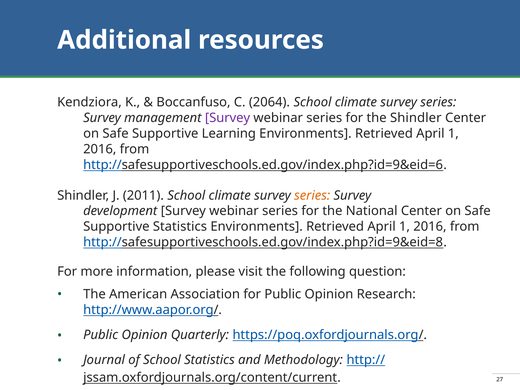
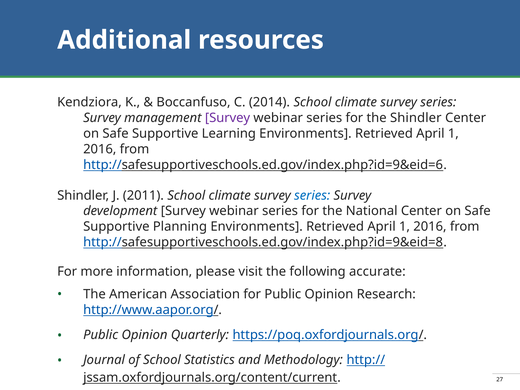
2064: 2064 -> 2014 (269, 102)
series colour: orange -> blue (312, 195)
Supportive Statistics: Statistics -> Planning (180, 227)
question: question -> accurate (377, 271)
